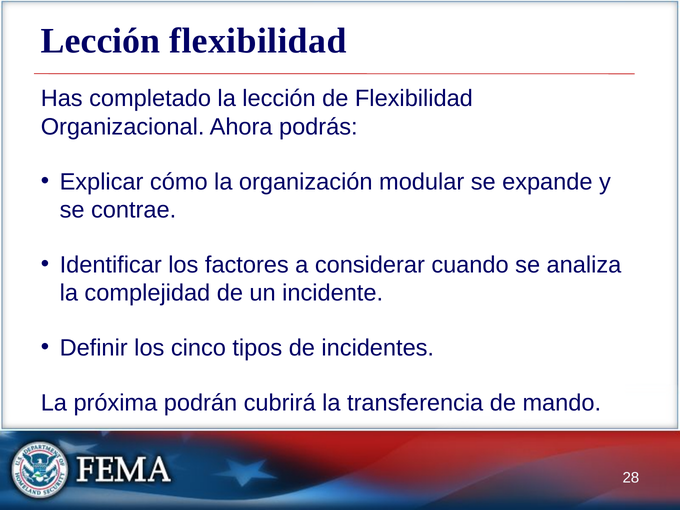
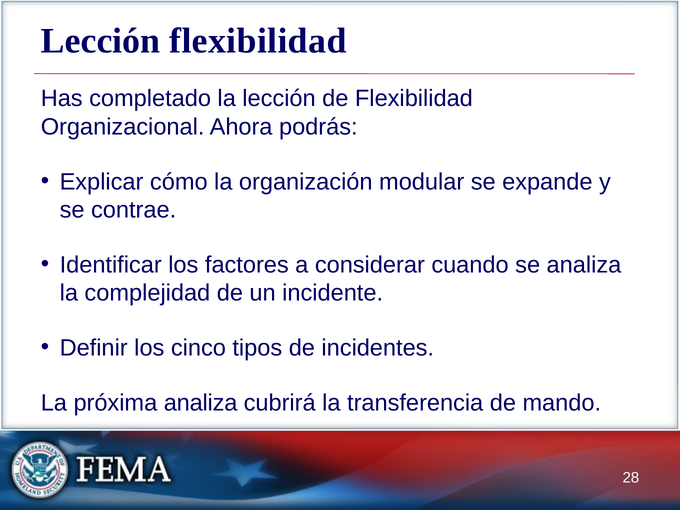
próxima podrán: podrán -> analiza (201, 403)
